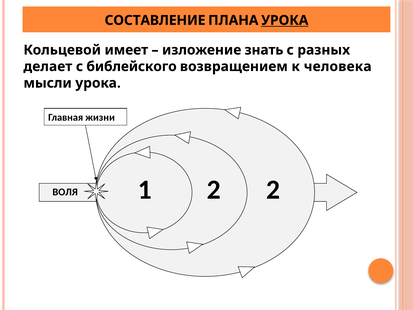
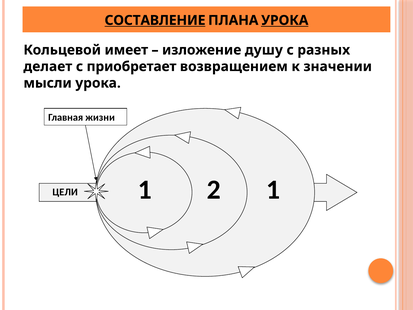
СОСТАВЛЕНИЕ underline: none -> present (155, 20)
знать: знать -> душу (264, 50)
библейского: библейского -> приобретает (132, 66)
человека: человека -> значении (338, 66)
2 2: 2 -> 1 (273, 190)
ВОЛЯ: ВОЛЯ -> ЦЕЛИ (65, 192)
